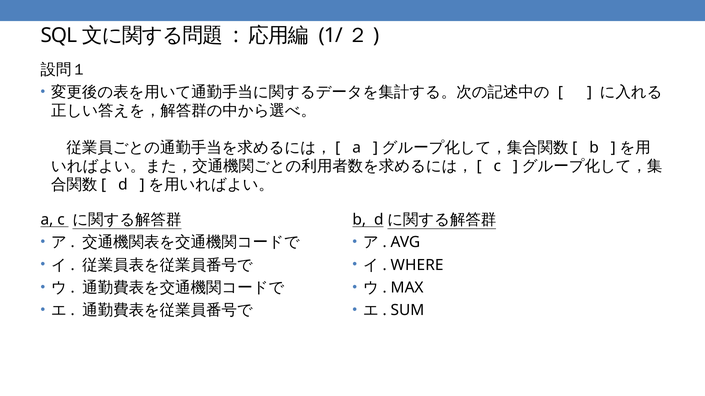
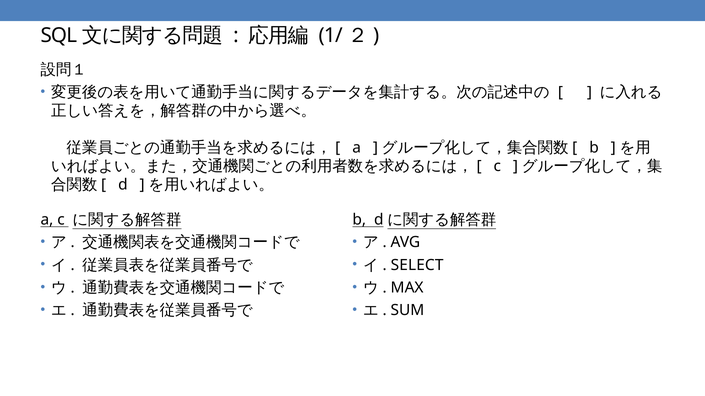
WHERE: WHERE -> SELECT (417, 265)
